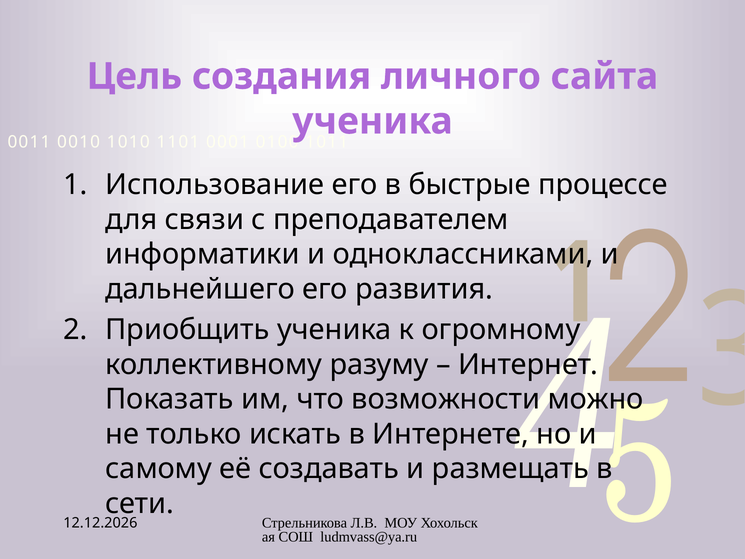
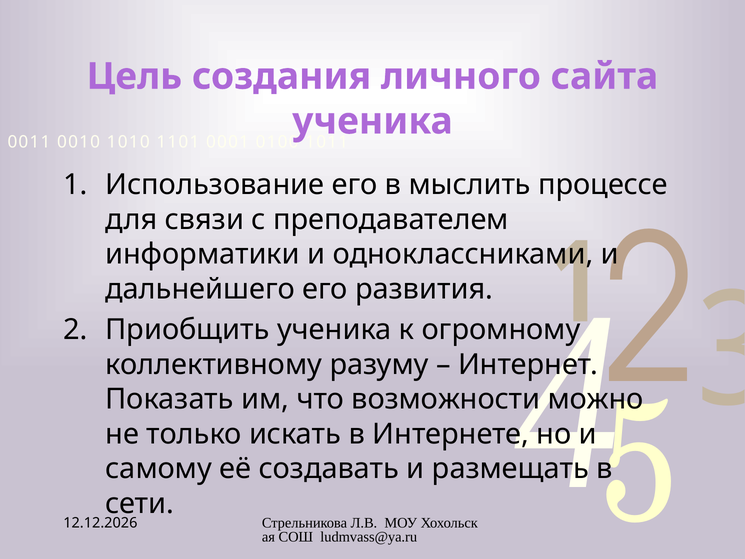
быстрые: быстрые -> мыслить (470, 185)
